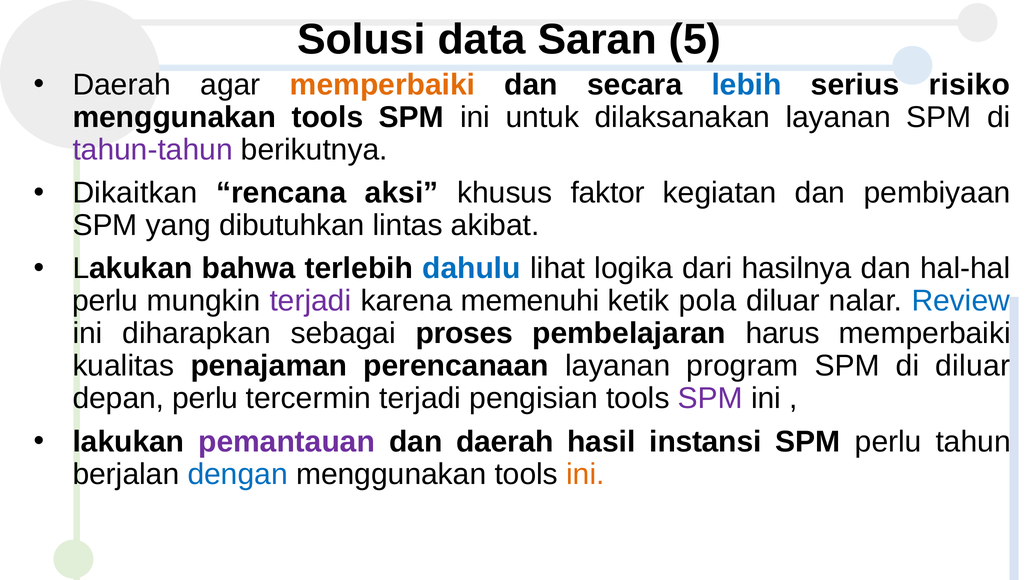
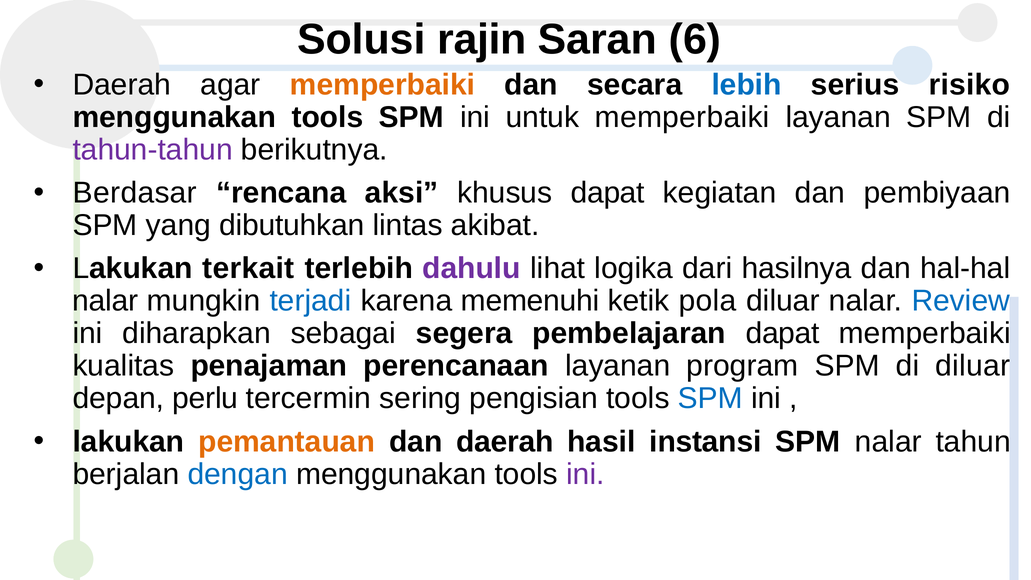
data: data -> rajin (482, 40)
5: 5 -> 6 (695, 40)
untuk dilaksanakan: dilaksanakan -> memperbaiki (682, 117)
Dikaitkan: Dikaitkan -> Berdasar (135, 193)
khusus faktor: faktor -> dapat (608, 193)
bahwa: bahwa -> terkait (248, 269)
dahulu colour: blue -> purple (471, 269)
perlu: perlu -> nalar (105, 301)
terjadi colour: purple -> blue (310, 301)
proses: proses -> segera (464, 333)
pembelajaran harus: harus -> dapat (783, 333)
tercermin terjadi: terjadi -> sering (420, 398)
SPM colour: purple -> blue (710, 398)
pemantauan colour: purple -> orange (287, 442)
SPM perlu: perlu -> nalar (888, 442)
ini colour: orange -> purple (585, 474)
